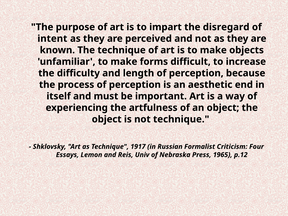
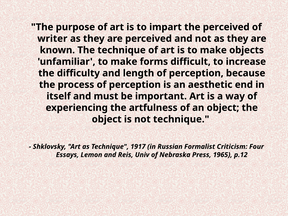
the disregard: disregard -> perceived (226, 27)
intent: intent -> writer (52, 39)
